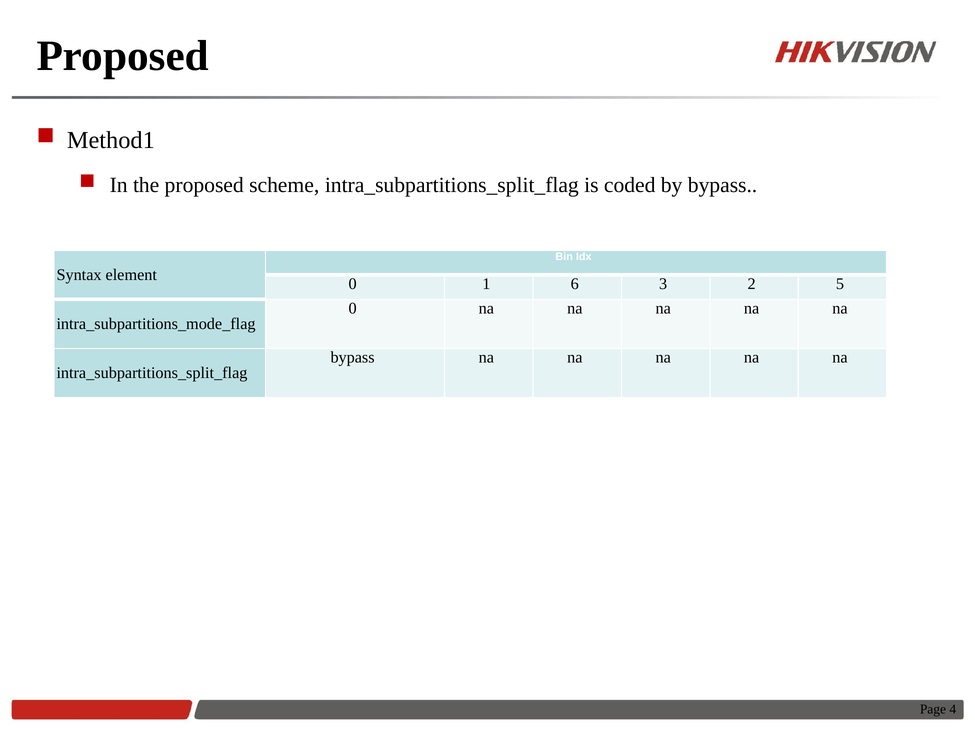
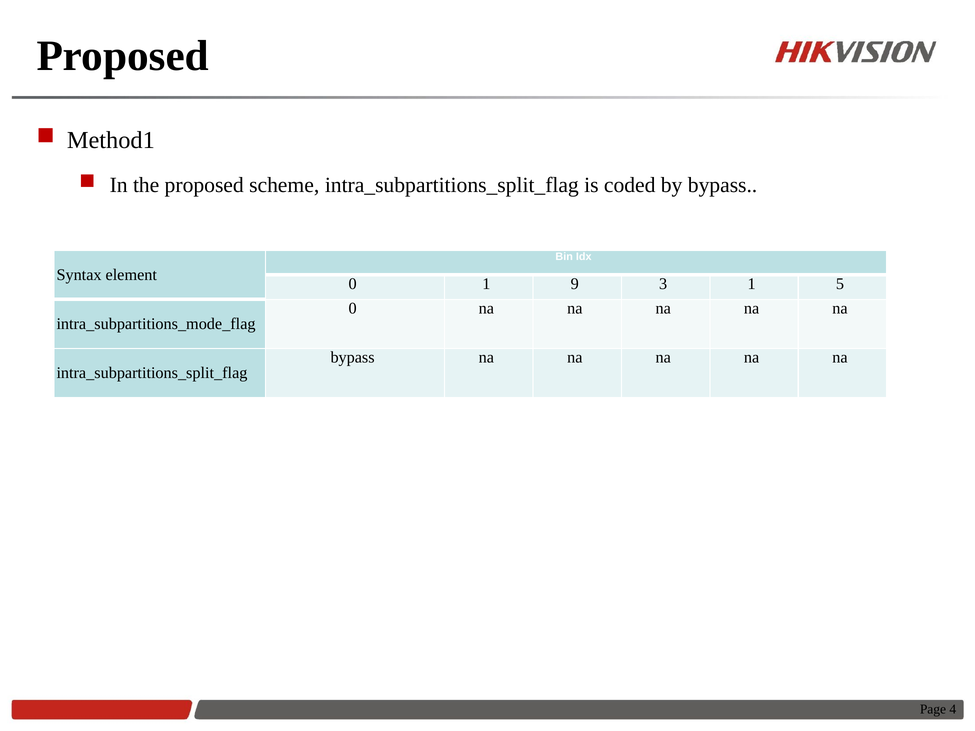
6: 6 -> 9 (575, 284)
3 2: 2 -> 1 (752, 284)
